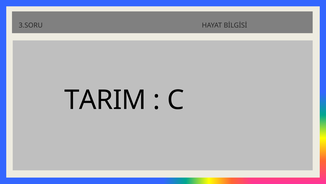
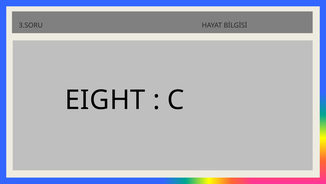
TARIM: TARIM -> EIGHT (105, 100)
